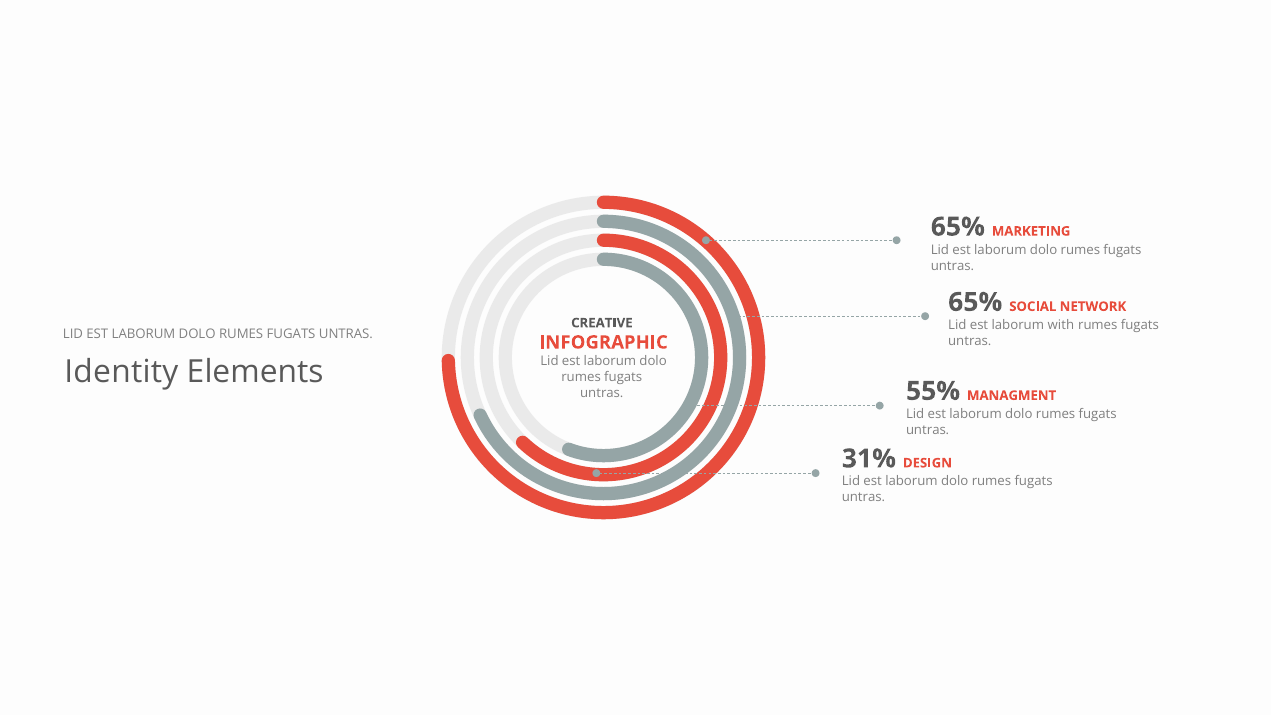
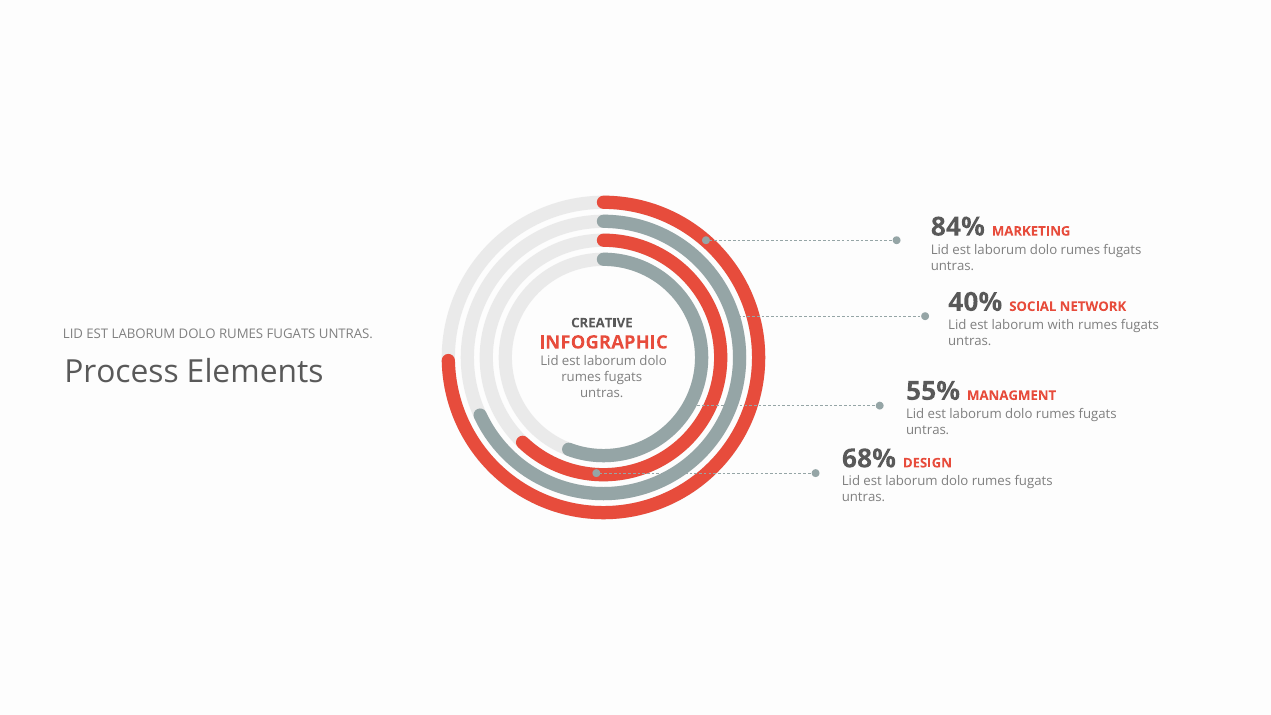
65%: 65% -> 84% (958, 227)
65%: 65% -> 40% (975, 302)
Identity: Identity -> Process (122, 372)
31%: 31% -> 68% (869, 459)
